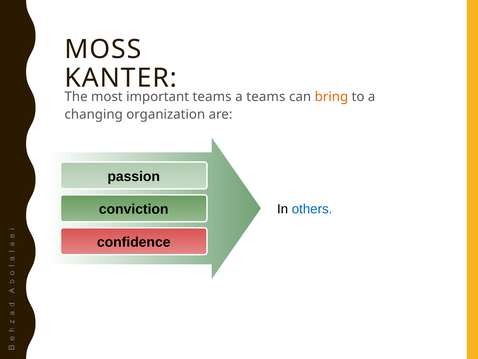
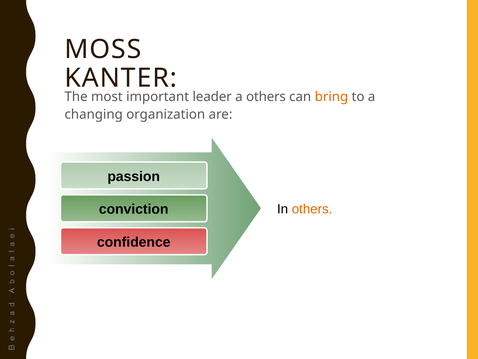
important teams: teams -> leader (212, 97)
a teams: teams -> others (266, 97)
others colour: blue -> orange (312, 209)
